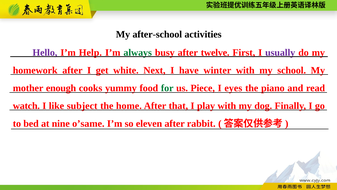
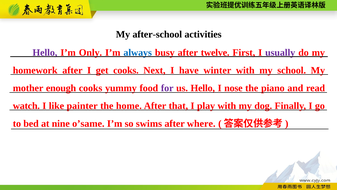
Help: Help -> Only (90, 53)
always colour: green -> blue (138, 53)
get white: white -> cooks (126, 70)
for colour: green -> purple (167, 88)
us Piece: Piece -> Hello (203, 88)
eyes: eyes -> nose (233, 88)
subject: subject -> painter (82, 106)
eleven: eleven -> swims (149, 123)
rabbit: rabbit -> where (201, 123)
